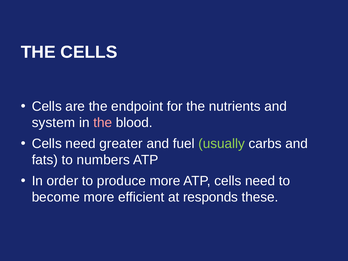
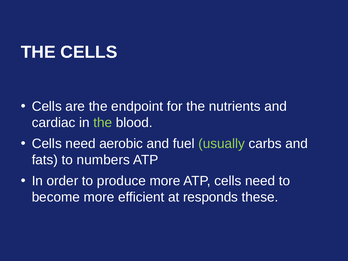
system: system -> cardiac (54, 123)
the colour: pink -> light green (103, 123)
greater: greater -> aerobic (121, 144)
